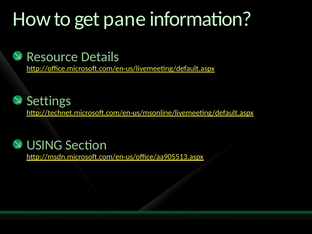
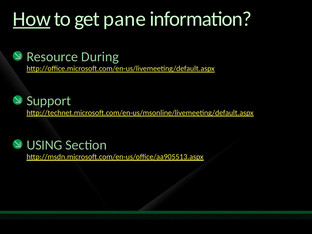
How underline: none -> present (32, 19)
Details: Details -> During (100, 57)
Settings: Settings -> Support (49, 101)
